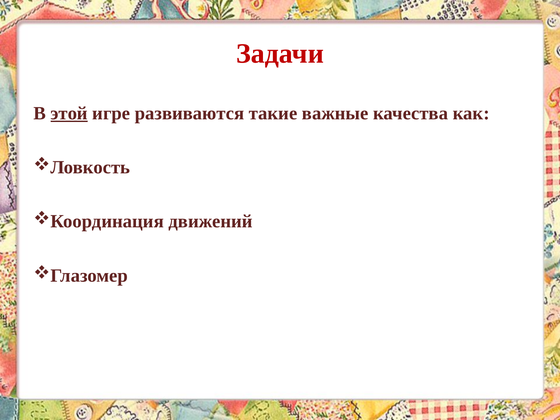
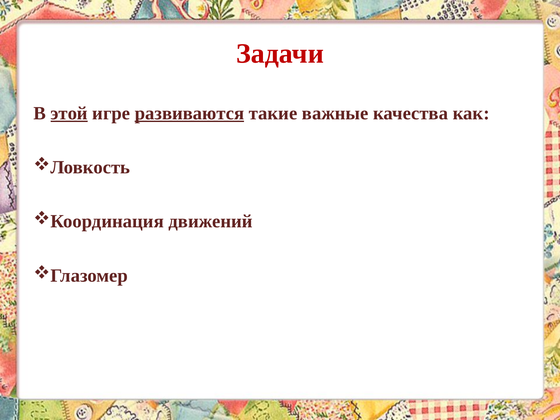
развиваются underline: none -> present (189, 113)
